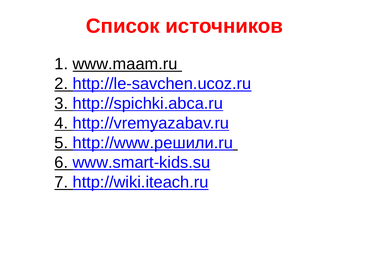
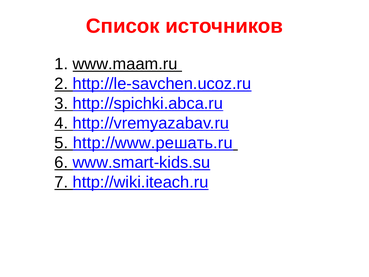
http://www.решили.ru: http://www.решили.ru -> http://www.решать.ru (153, 143)
